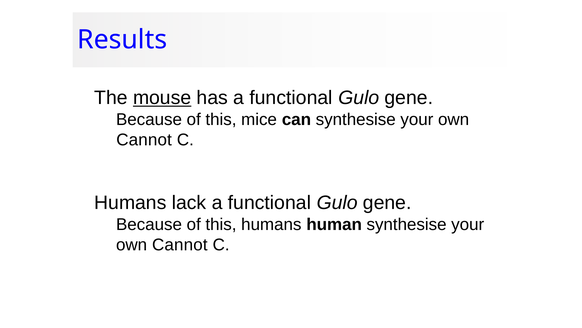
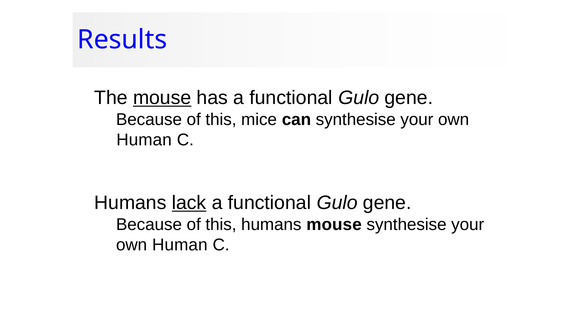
Cannot: Cannot -> Human (144, 140)
lack underline: none -> present (189, 202)
humans human: human -> mouse (334, 224)
Cannot: Cannot -> Human (180, 245)
